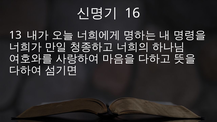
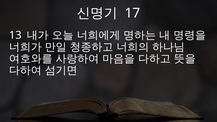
16: 16 -> 17 (132, 13)
